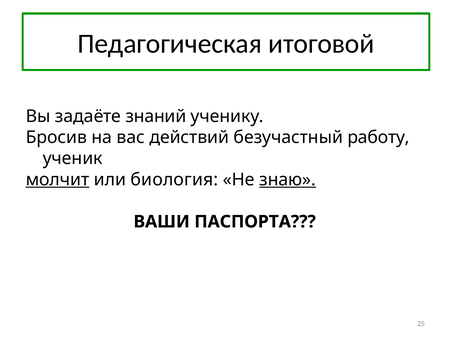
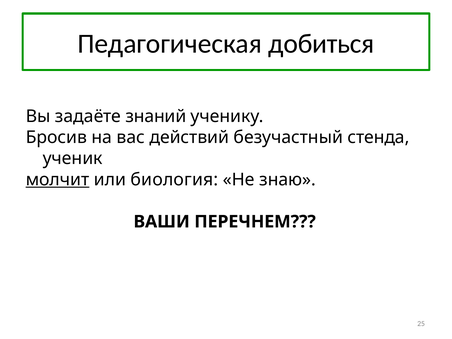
итоговой: итоговой -> добиться (321, 44)
работу: работу -> стенда (378, 137)
знаю underline: present -> none (288, 180)
ПАСПОРТА: ПАСПОРТА -> ПЕРЕЧНЕМ (255, 222)
